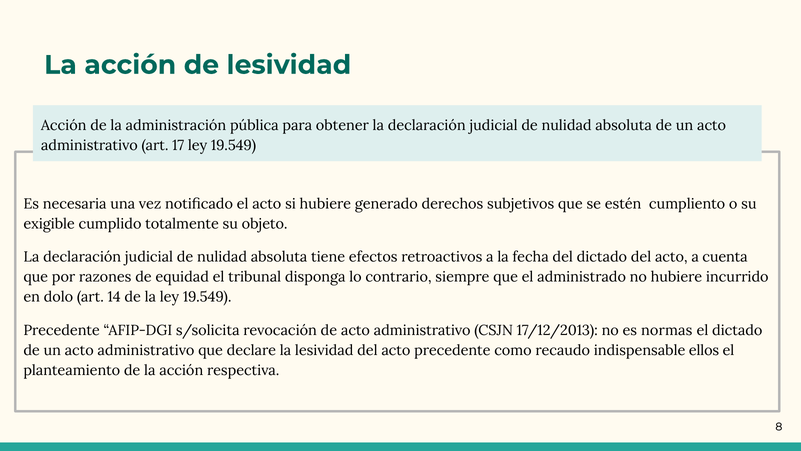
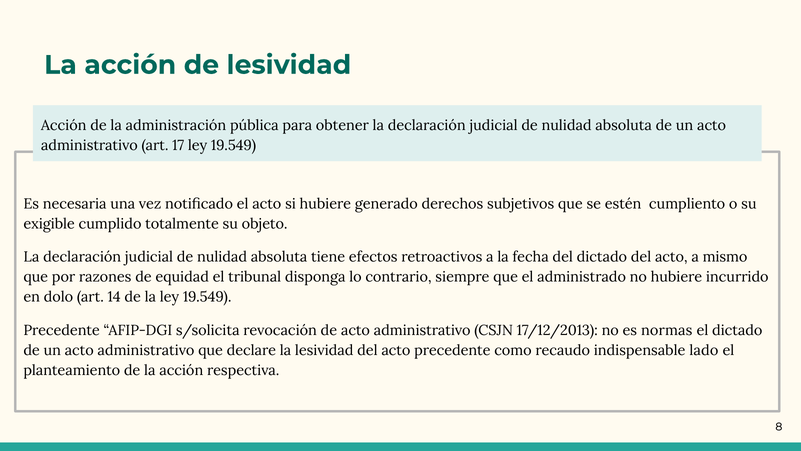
cuenta: cuenta -> mismo (725, 257)
ellos: ellos -> lado (704, 350)
